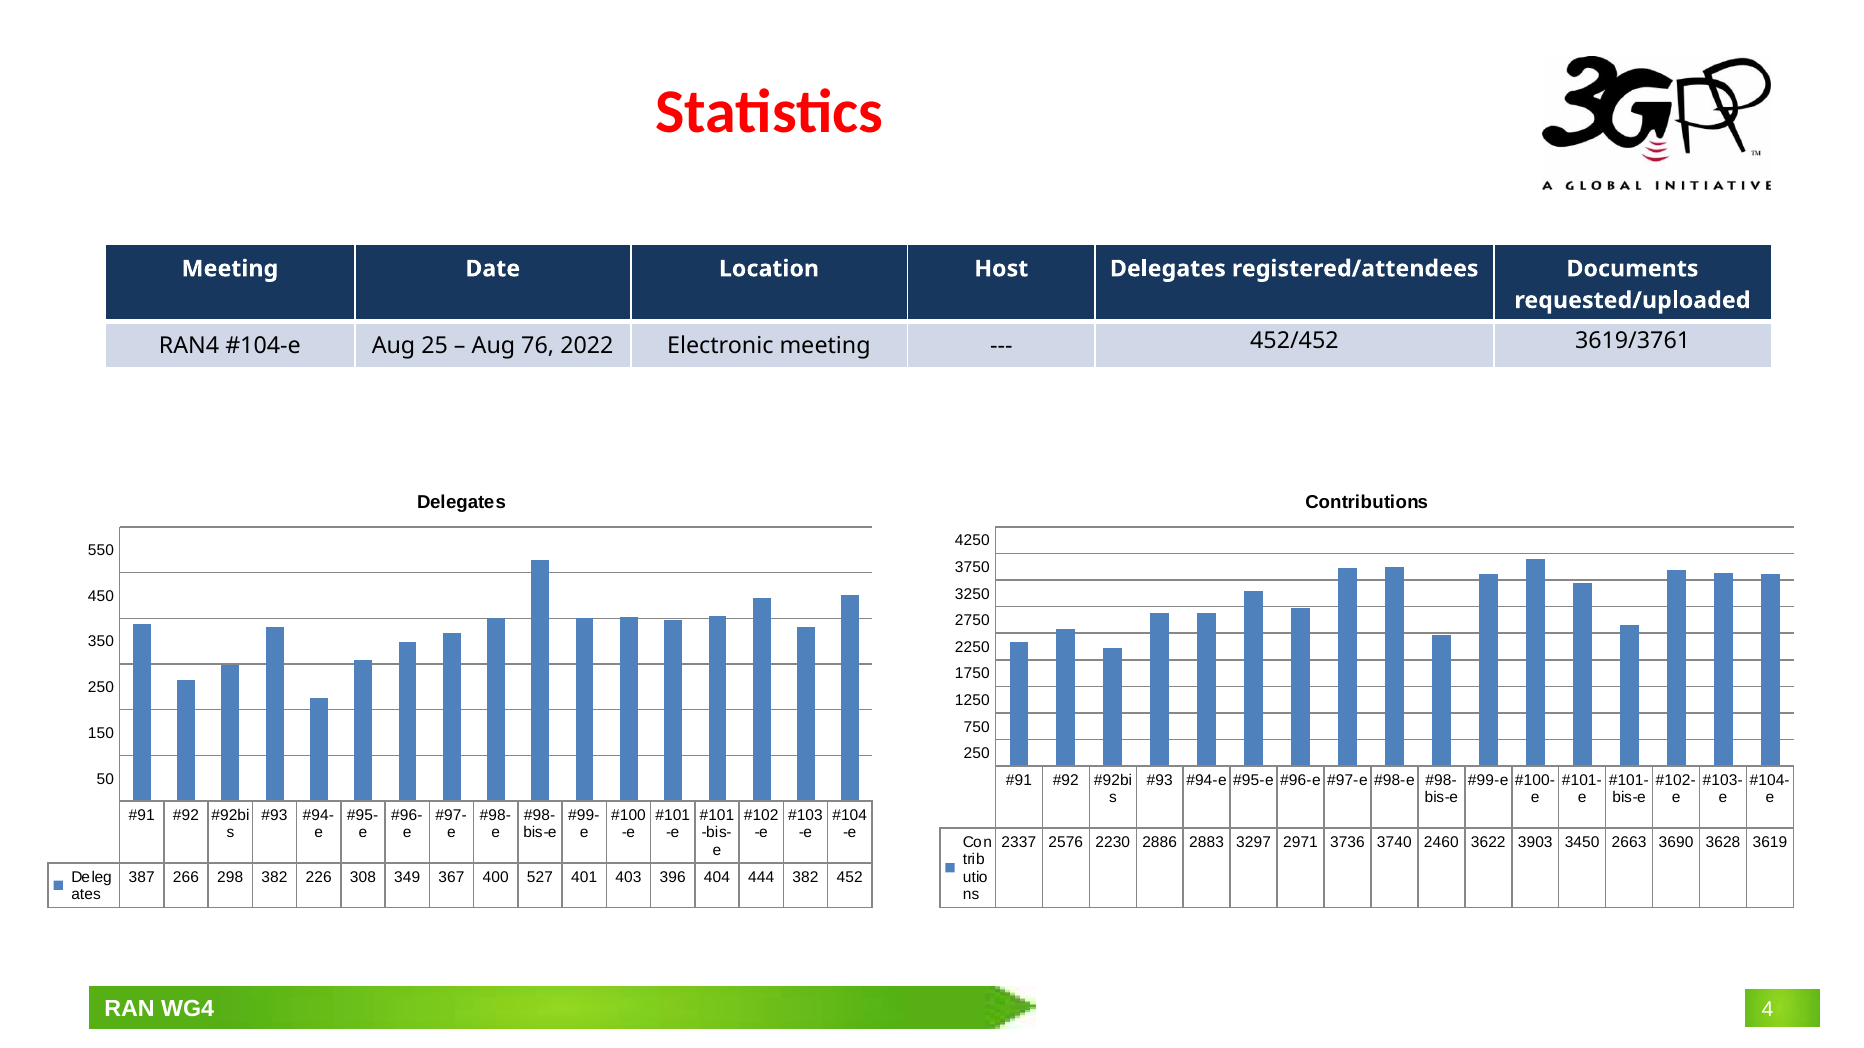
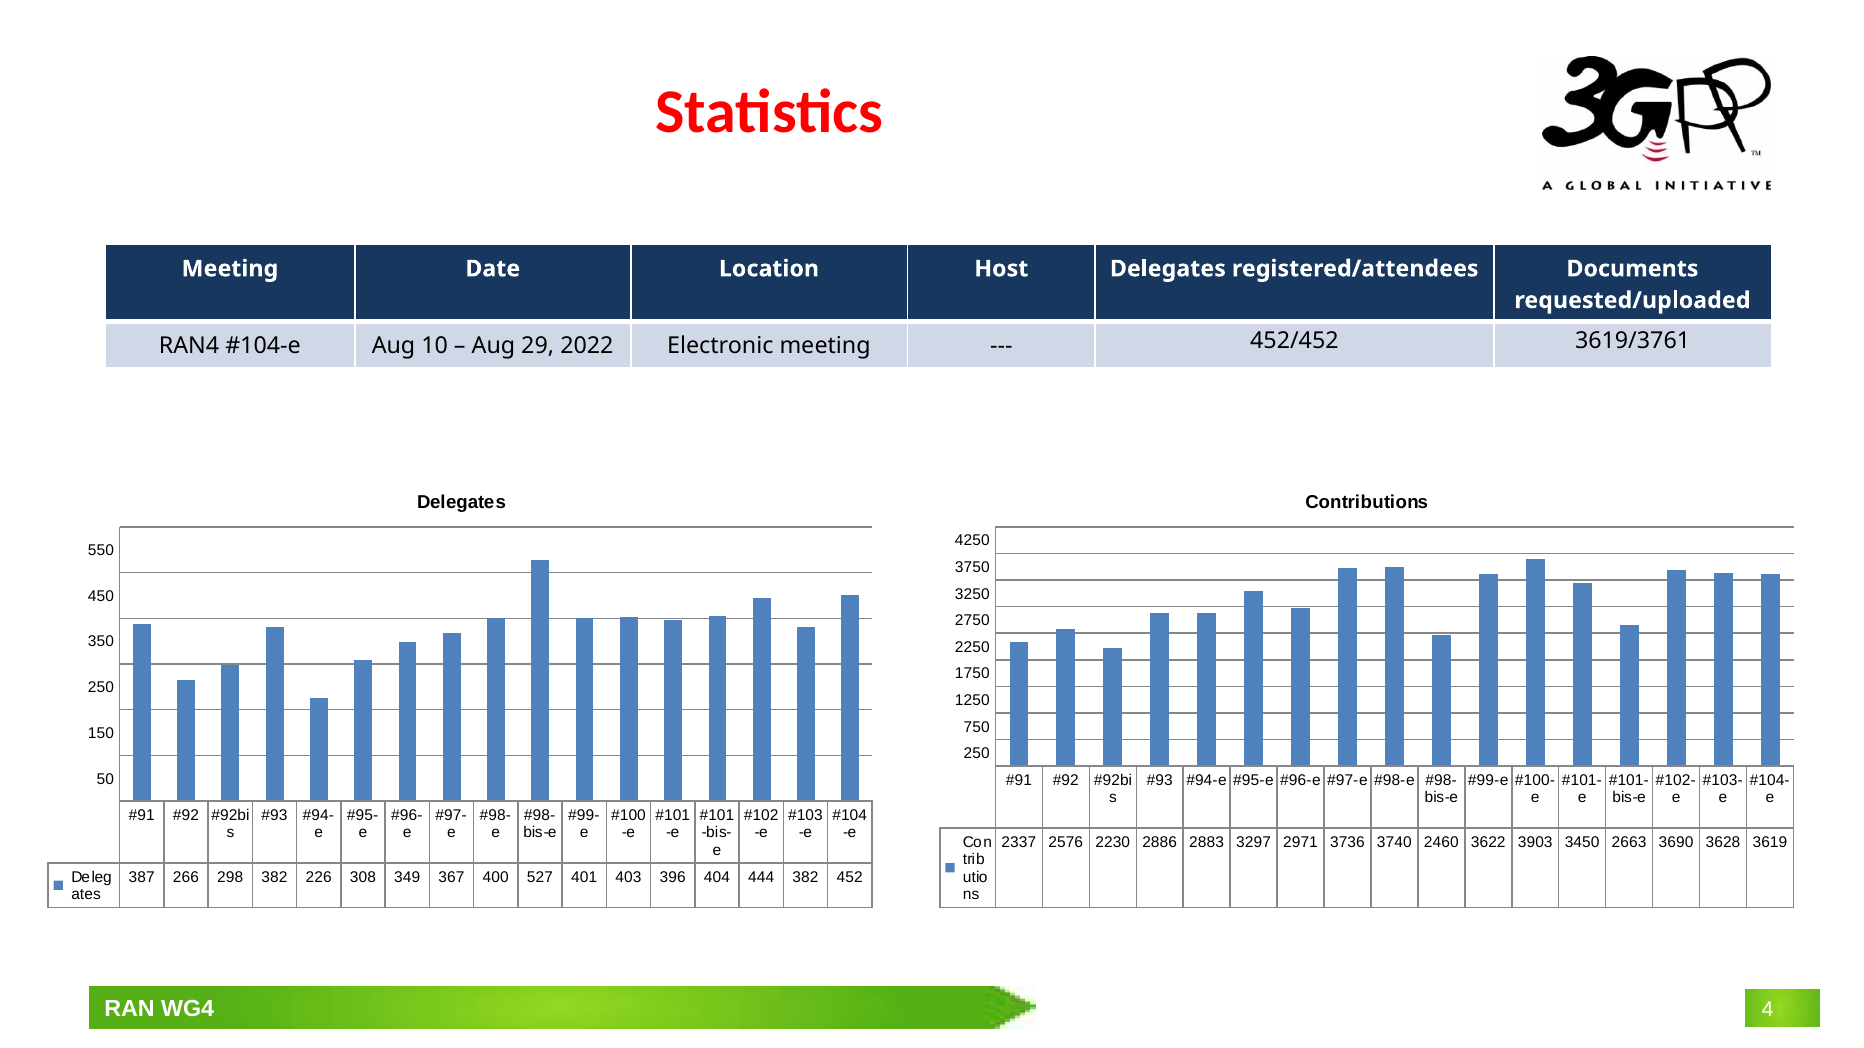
25: 25 -> 10 (435, 346)
76: 76 -> 29 (538, 346)
